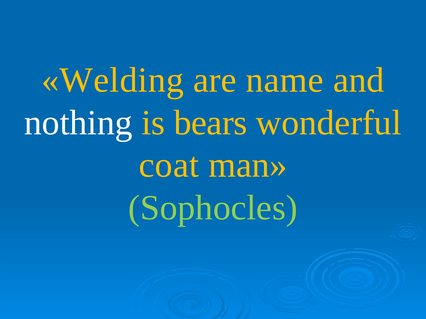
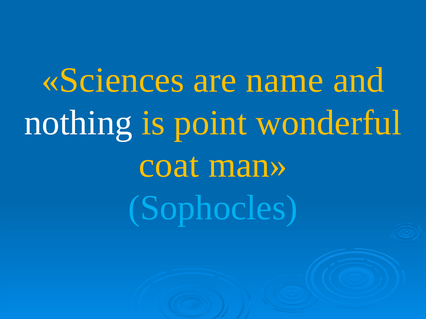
Welding: Welding -> Sciences (113, 80)
bears: bears -> point (210, 123)
Sophocles colour: light green -> light blue (213, 208)
